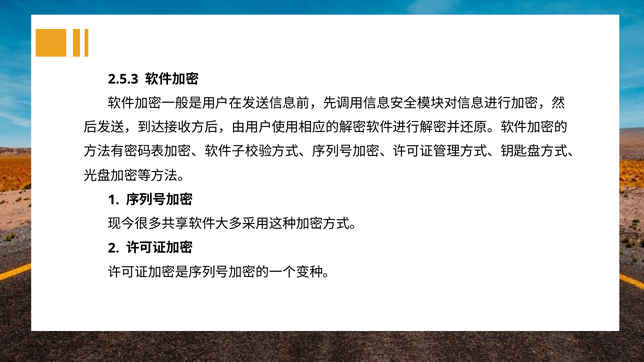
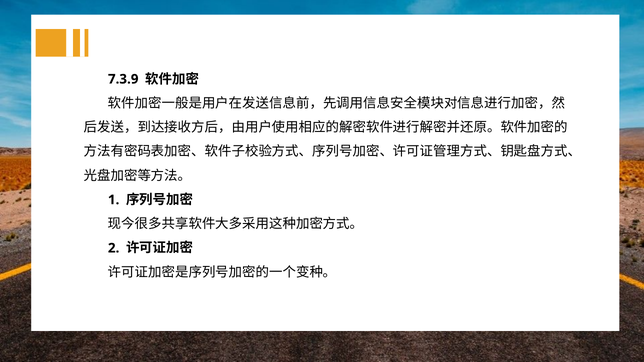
2.5.3: 2.5.3 -> 7.3.9 (123, 79)
